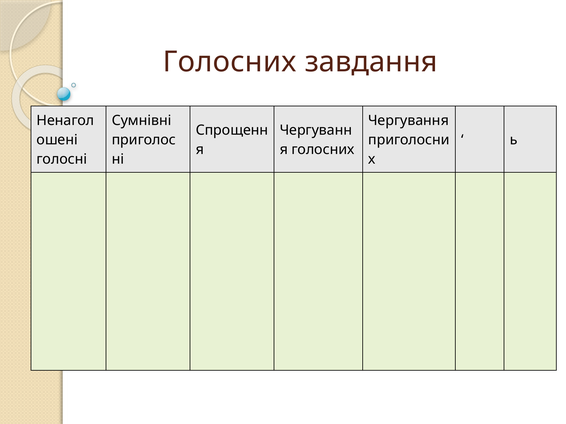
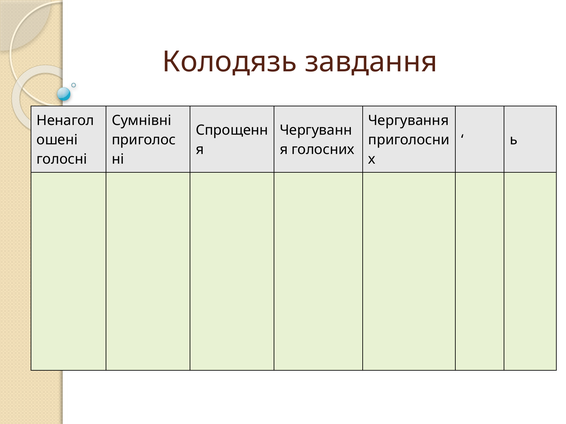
Голосних: Голосних -> Колодязь (230, 62)
